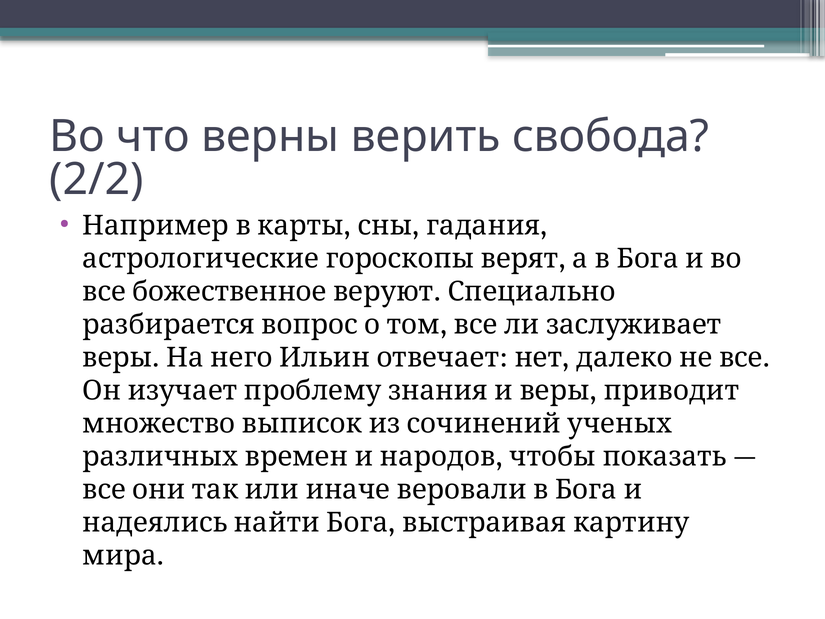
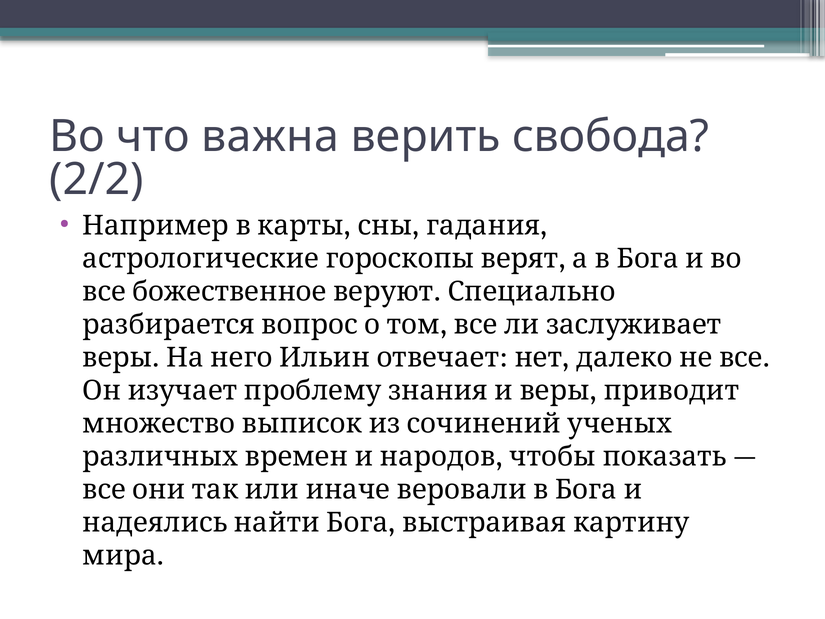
верны: верны -> важна (270, 136)
